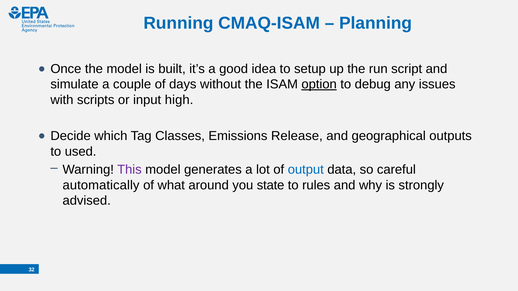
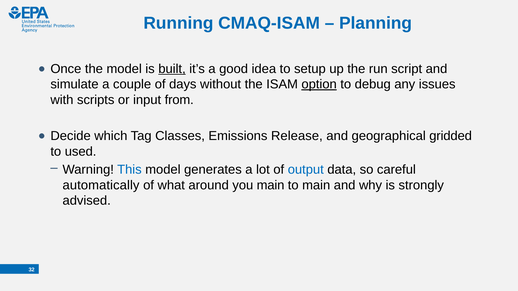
built underline: none -> present (172, 69)
high: high -> from (179, 100)
outputs: outputs -> gridded (451, 136)
This colour: purple -> blue (129, 170)
you state: state -> main (271, 185)
to rules: rules -> main (316, 185)
